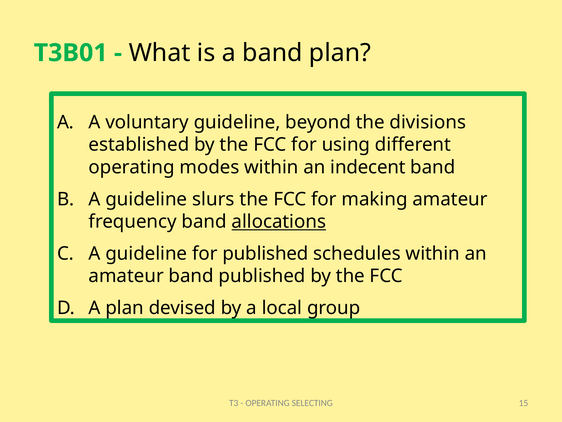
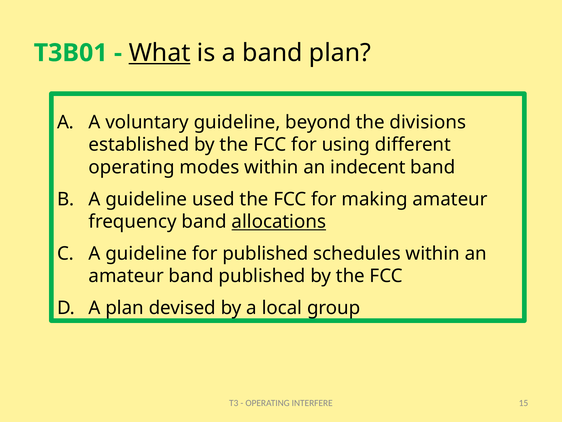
What underline: none -> present (160, 53)
slurs: slurs -> used (213, 199)
SELECTING: SELECTING -> INTERFERE (312, 402)
